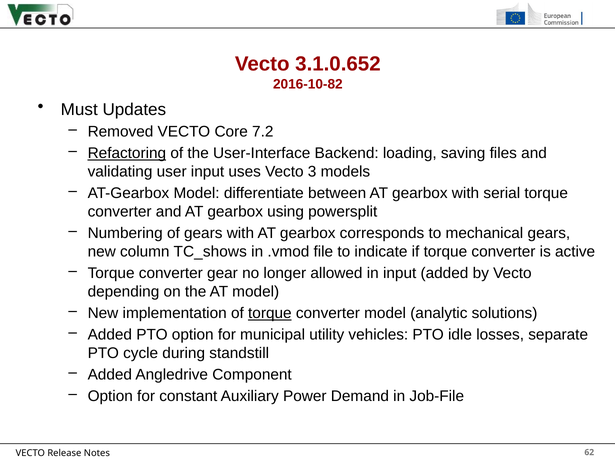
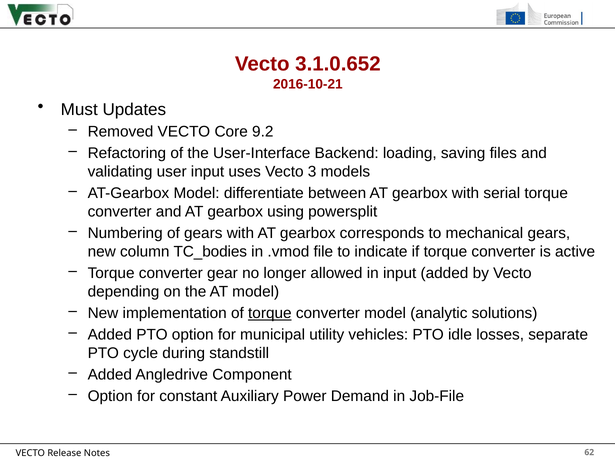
2016-10-82: 2016-10-82 -> 2016-10-21 (308, 84)
7.2: 7.2 -> 9.2 (263, 132)
Refactoring underline: present -> none (127, 153)
TC_shows: TC_shows -> TC_bodies (210, 252)
